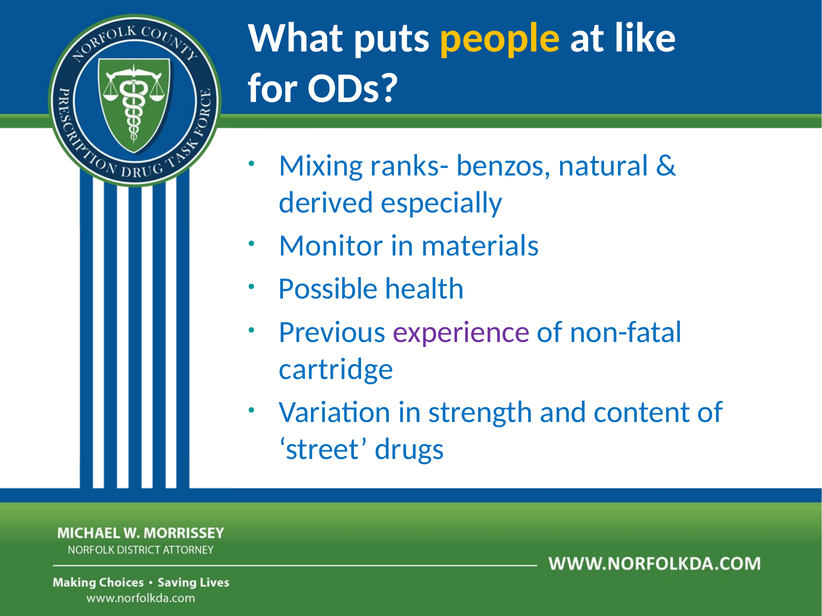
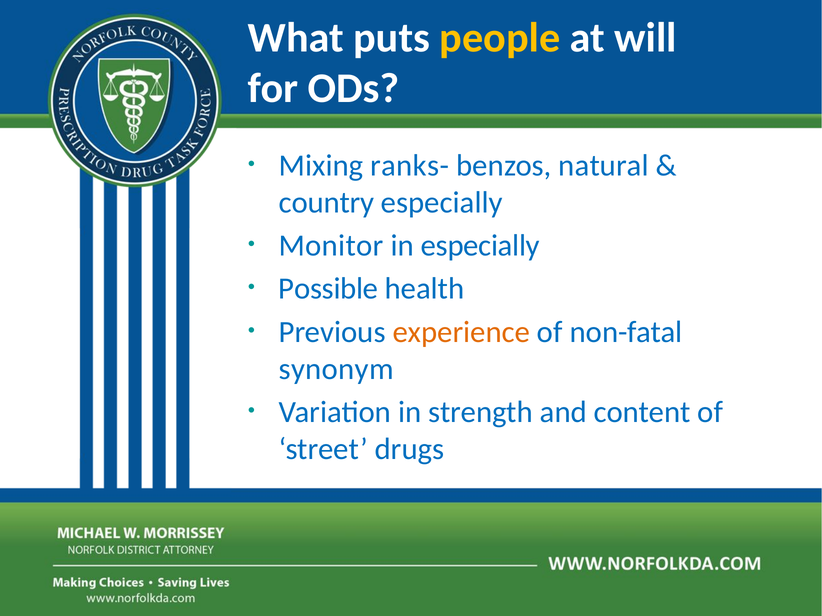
like: like -> will (646, 38)
derived: derived -> country (326, 203)
in materials: materials -> especially (480, 246)
experience colour: purple -> orange (461, 332)
cartridge: cartridge -> synonym (336, 369)
